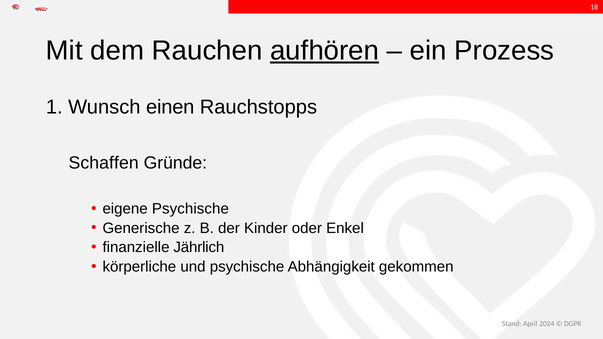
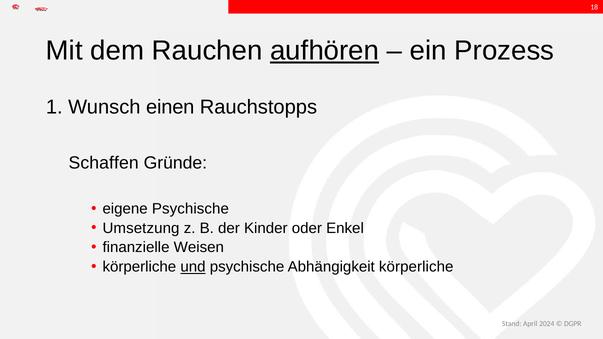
Generische: Generische -> Umsetzung (141, 228)
Jährlich: Jährlich -> Weisen (199, 248)
und underline: none -> present (193, 267)
Abhängigkeit gekommen: gekommen -> körperliche (416, 267)
